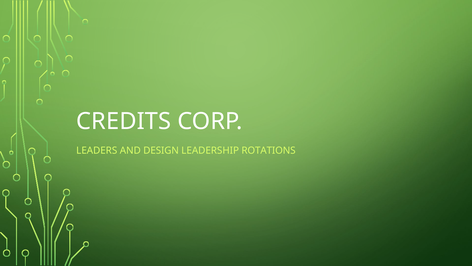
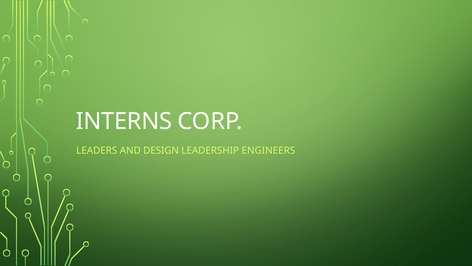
CREDITS: CREDITS -> INTERNS (124, 121)
ROTATIONS: ROTATIONS -> ENGINEERS (268, 150)
